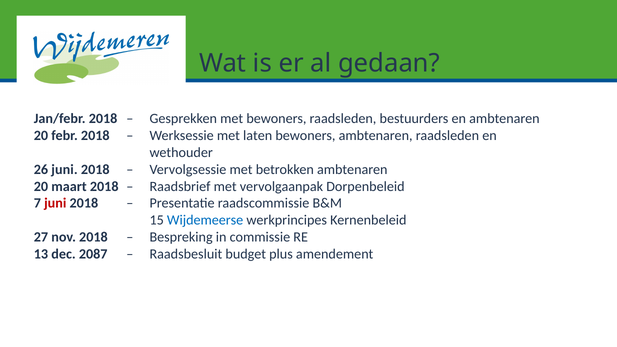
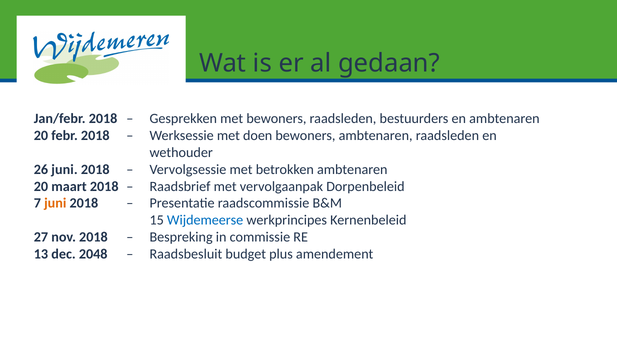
laten: laten -> doen (258, 135)
juni colour: red -> orange (55, 203)
2087: 2087 -> 2048 (93, 254)
